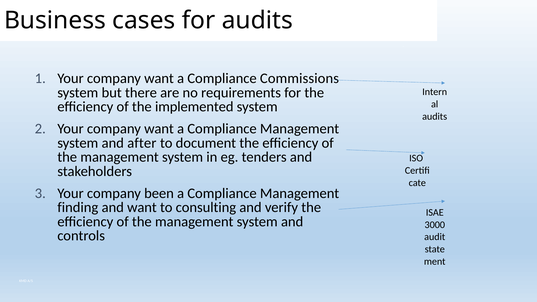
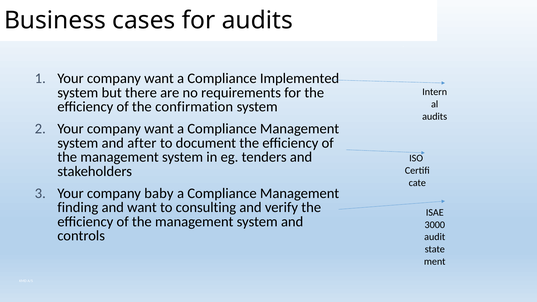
Commissions: Commissions -> Implemented (300, 78)
implemented: implemented -> confirmation (194, 107)
been: been -> baby (159, 193)
